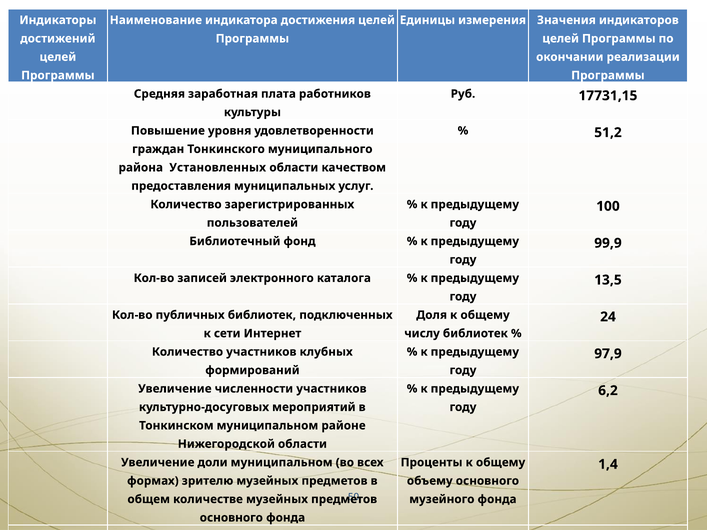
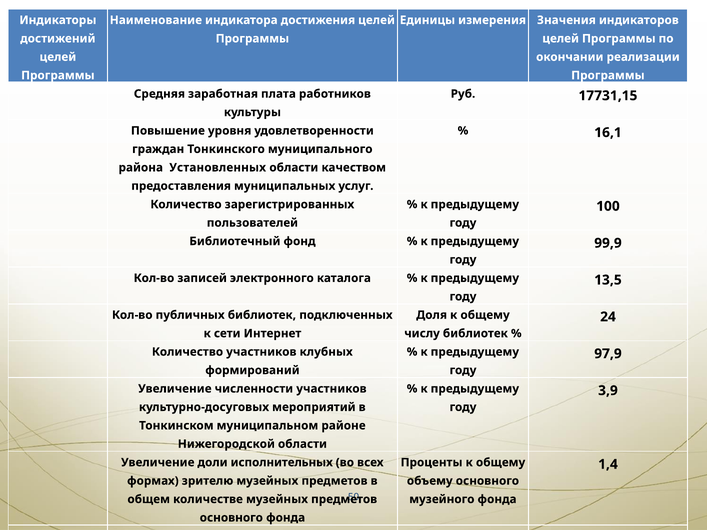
51,2: 51,2 -> 16,1 (608, 133)
6,2: 6,2 -> 3,9 (608, 391)
доли муниципальном: муниципальном -> исполнительных (282, 463)
